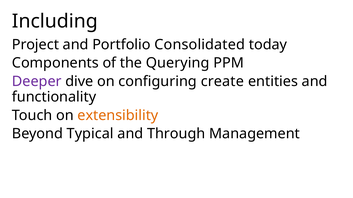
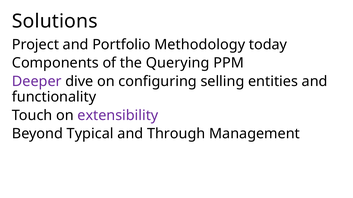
Including: Including -> Solutions (55, 21)
Consolidated: Consolidated -> Methodology (200, 45)
create: create -> selling (222, 82)
extensibility colour: orange -> purple (118, 116)
